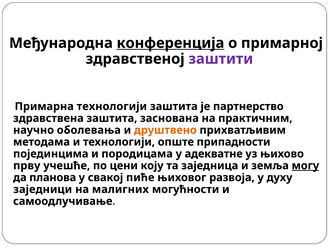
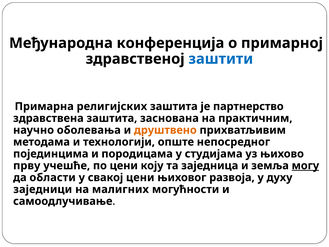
конференција underline: present -> none (170, 43)
заштити colour: purple -> blue (221, 59)
Примарна технологији: технологији -> религијских (112, 106)
припадности: припадности -> непосредног (233, 142)
адекватне: адекватне -> студијама (214, 154)
планова: планова -> области (53, 177)
свакој пиће: пиће -> цени (140, 177)
